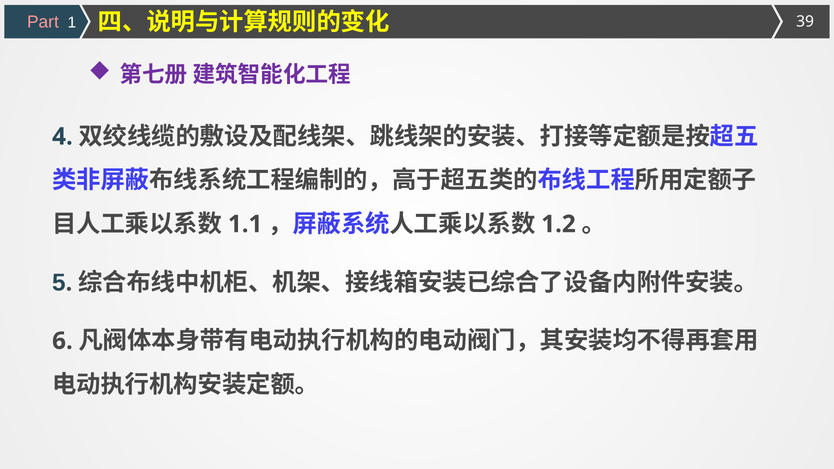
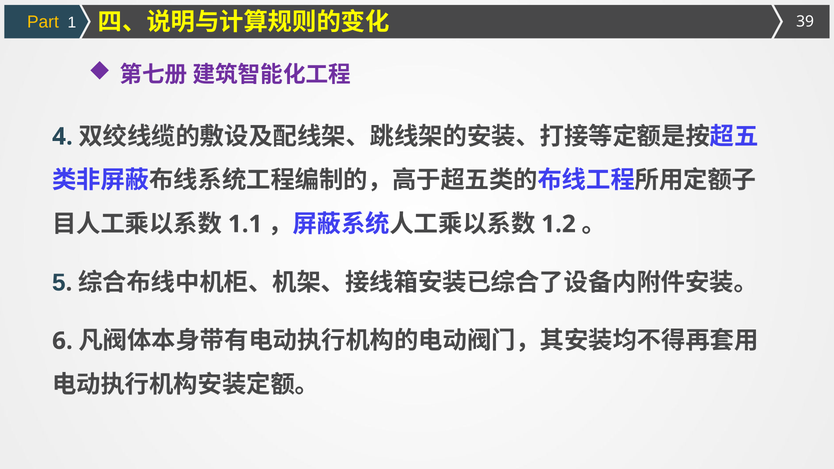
Part colour: pink -> yellow (43, 22)
